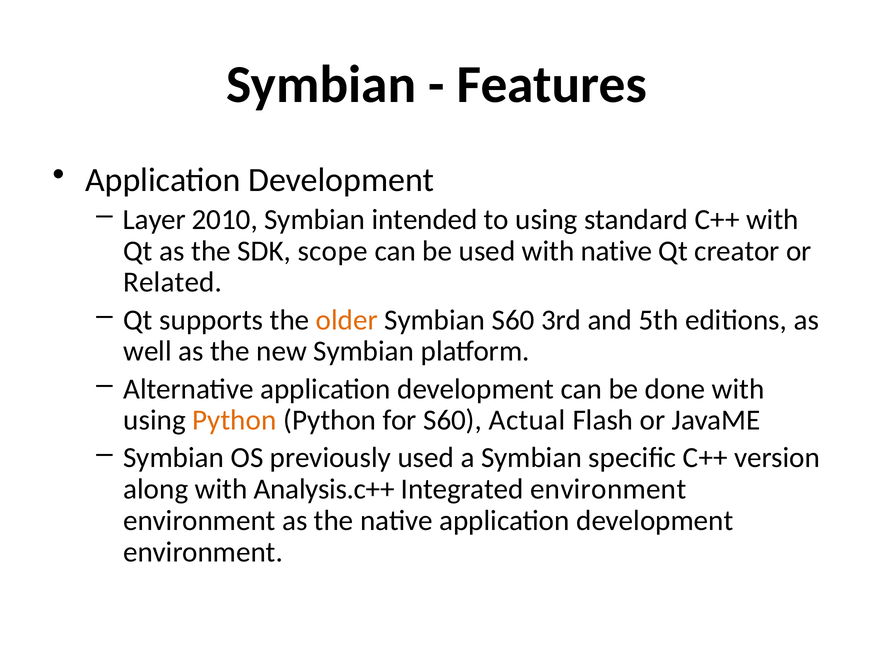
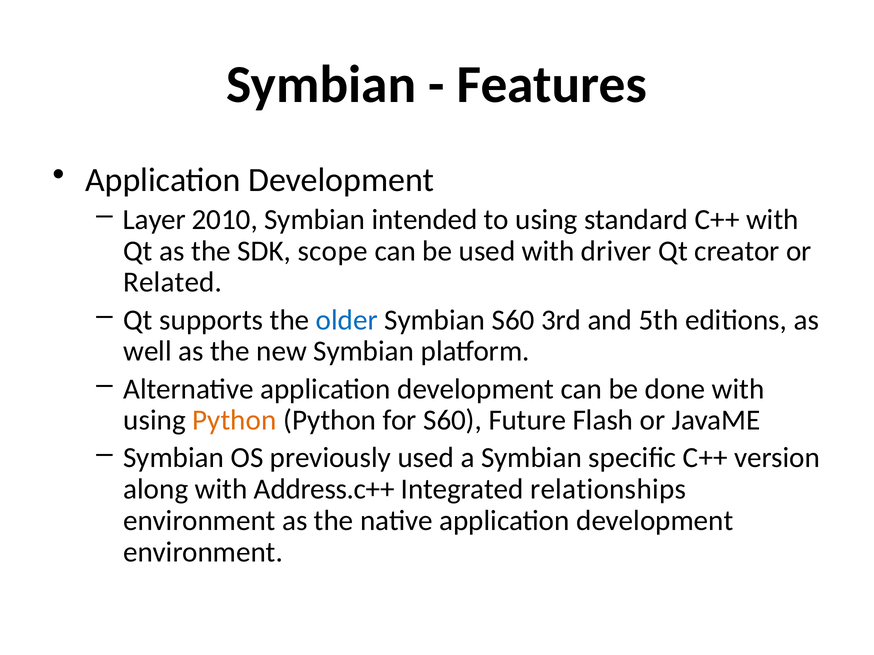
with native: native -> driver (616, 251)
older colour: orange -> blue (347, 320)
Actual: Actual -> Future (527, 421)
Analysis.c++: Analysis.c++ -> Address.c++ (324, 490)
Integrated environment: environment -> relationships (608, 490)
